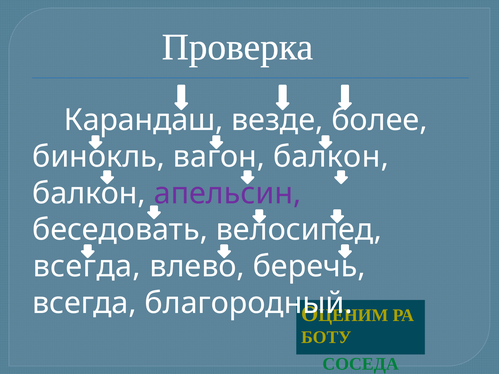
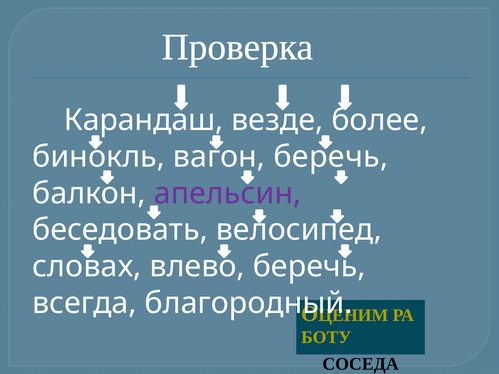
вагон балкон: балкон -> беречь (331, 157)
всегда: всегда -> словах (87, 267)
СОСЕДА colour: green -> black (361, 364)
